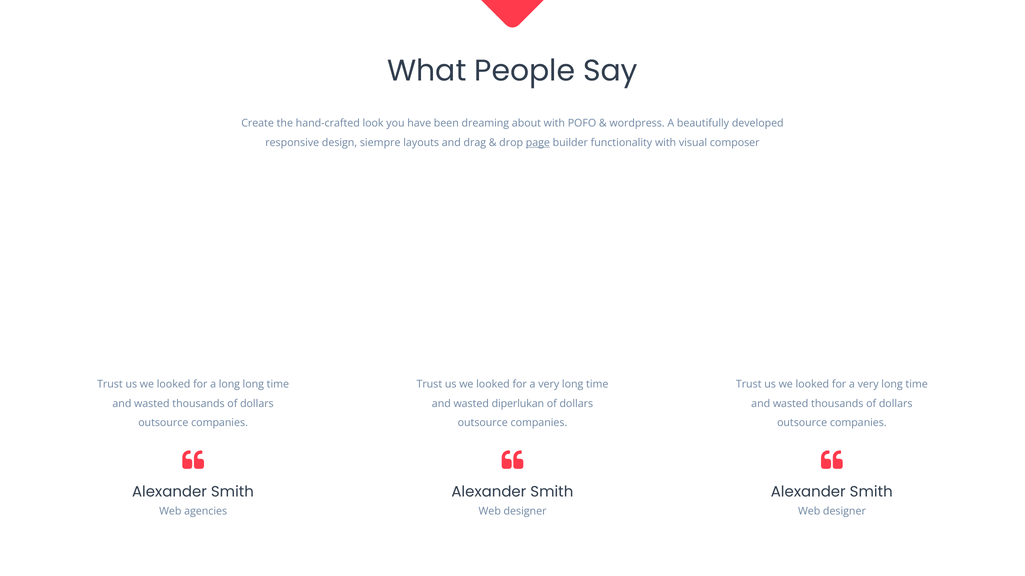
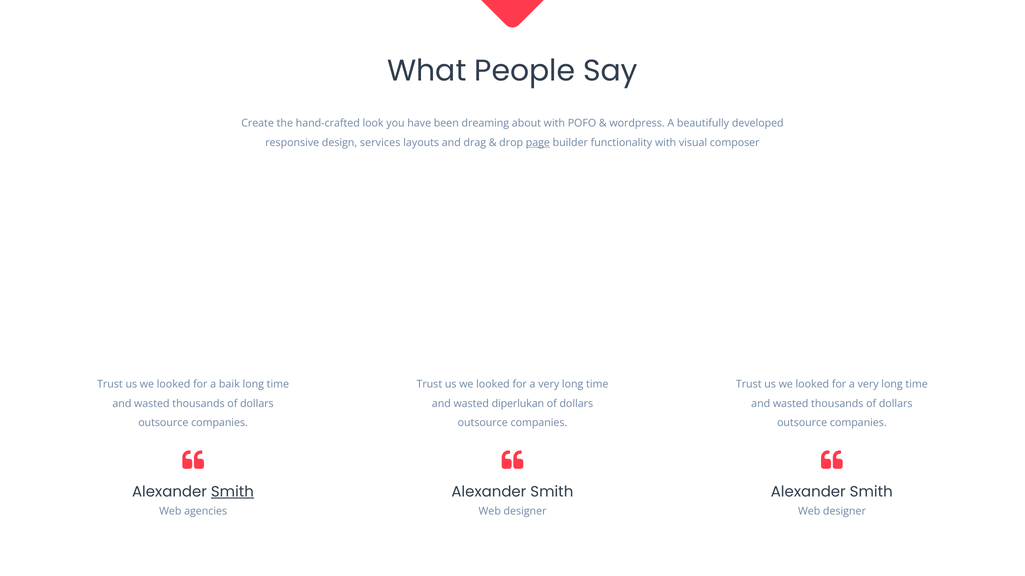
siempre: siempre -> services (380, 143)
a long: long -> baik (229, 385)
Smith underline: none -> present (232, 492)
